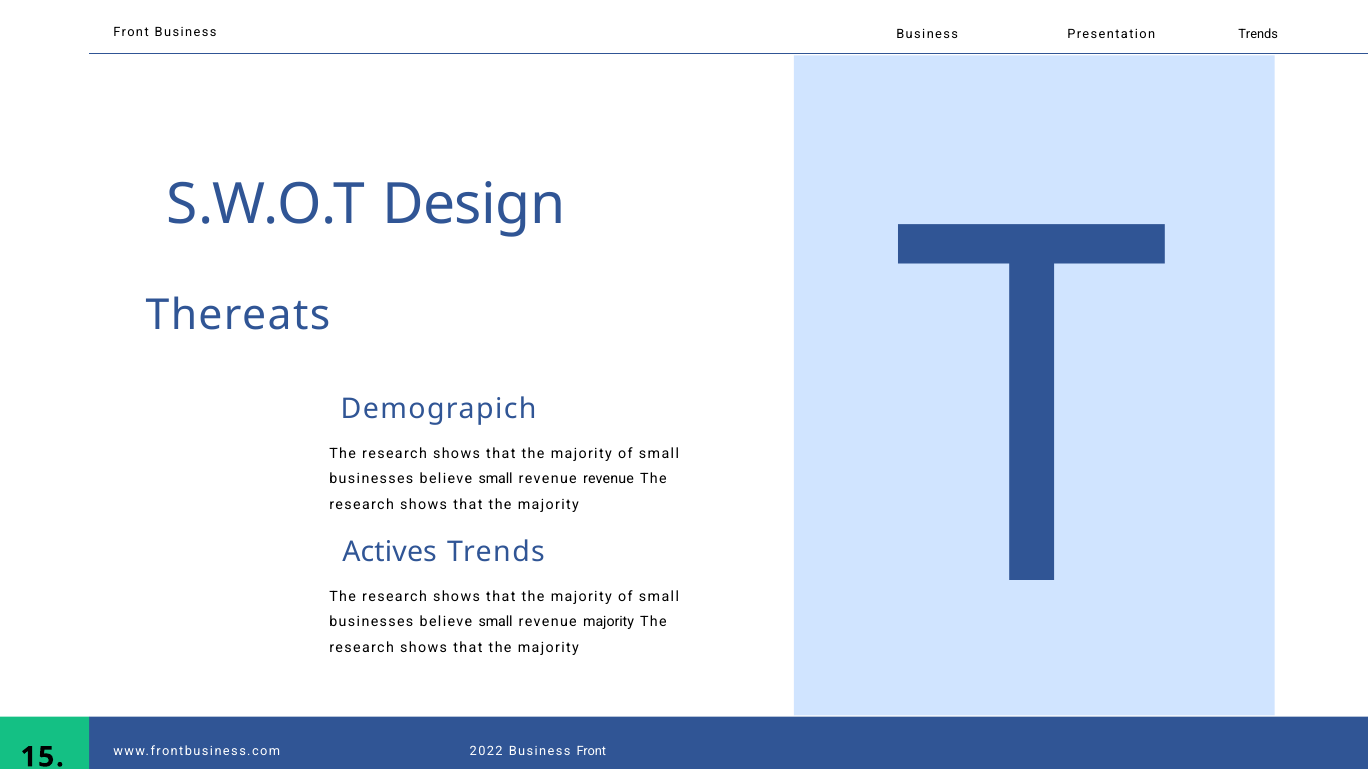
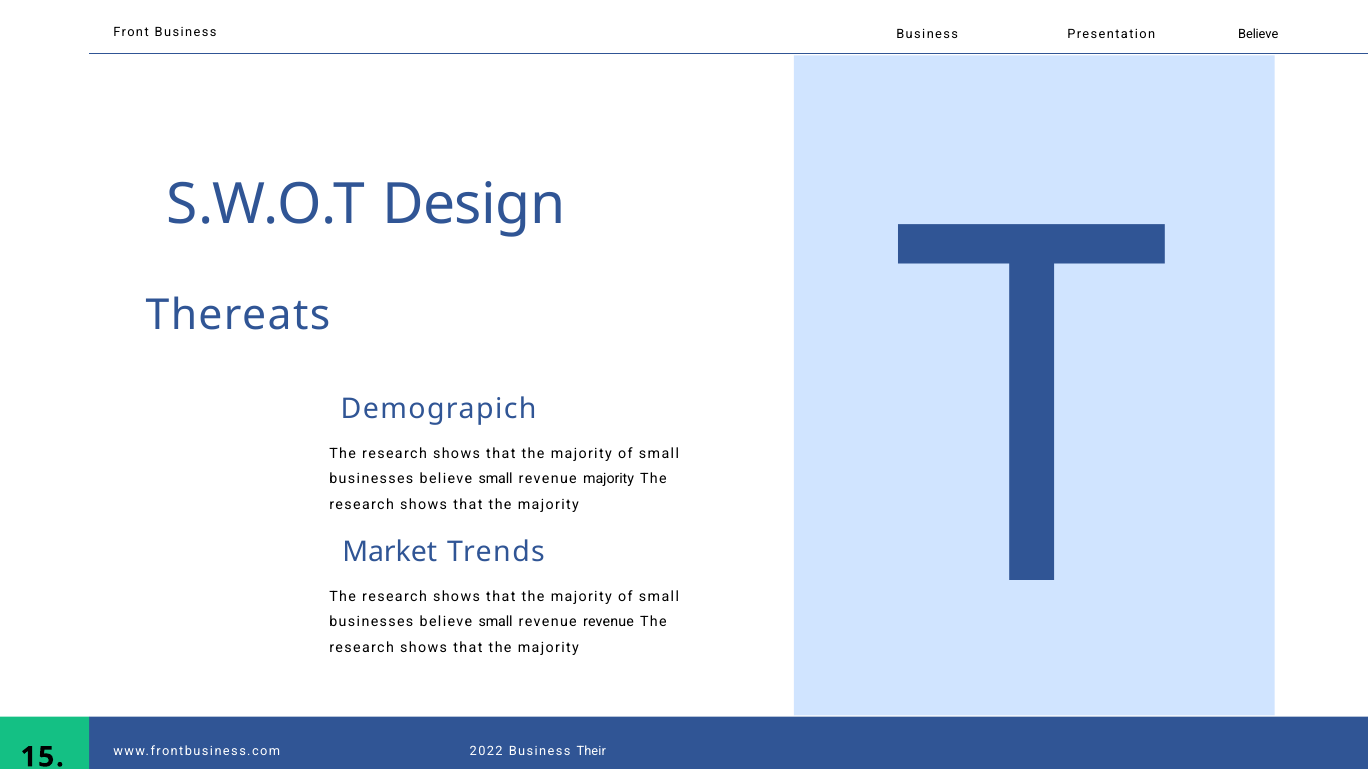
Presentation Trends: Trends -> Believe (1258, 34)
revenue revenue: revenue -> majority (609, 479)
Actives: Actives -> Market (390, 553)
revenue majority: majority -> revenue (608, 623)
Business Front: Front -> Their (591, 752)
